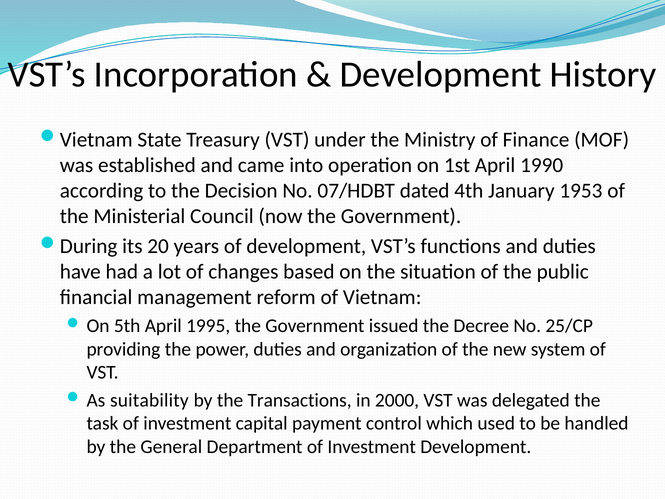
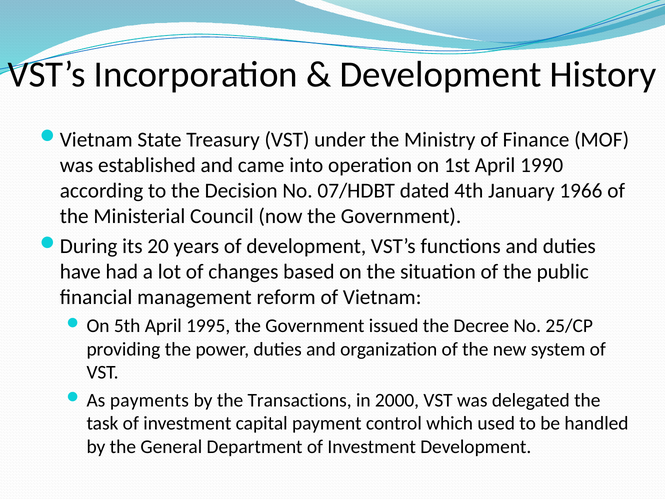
1953: 1953 -> 1966 (581, 190)
suitability: suitability -> payments (149, 400)
